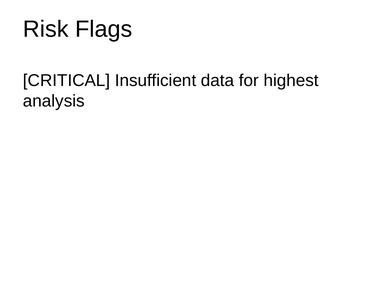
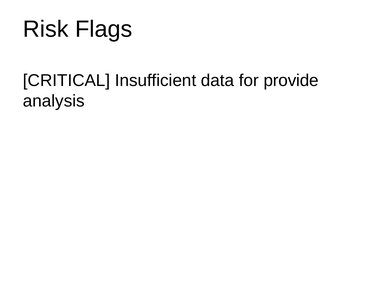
highest: highest -> provide (291, 81)
